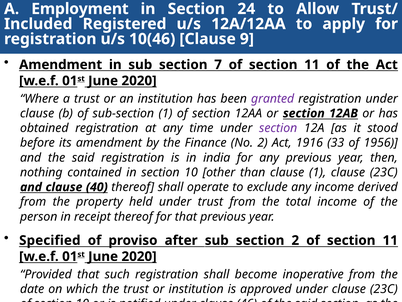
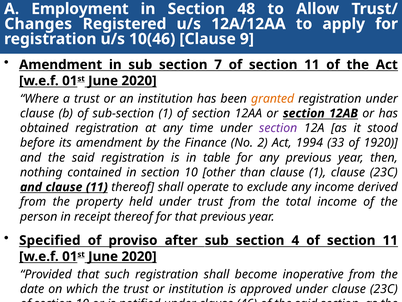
24: 24 -> 48 (246, 9)
Included: Included -> Changes (38, 24)
granted colour: purple -> orange (273, 98)
1916: 1916 -> 1994 (309, 143)
1956: 1956 -> 1920 (381, 143)
india: india -> table (217, 157)
clause 40: 40 -> 11 (97, 187)
section 2: 2 -> 4 (295, 240)
